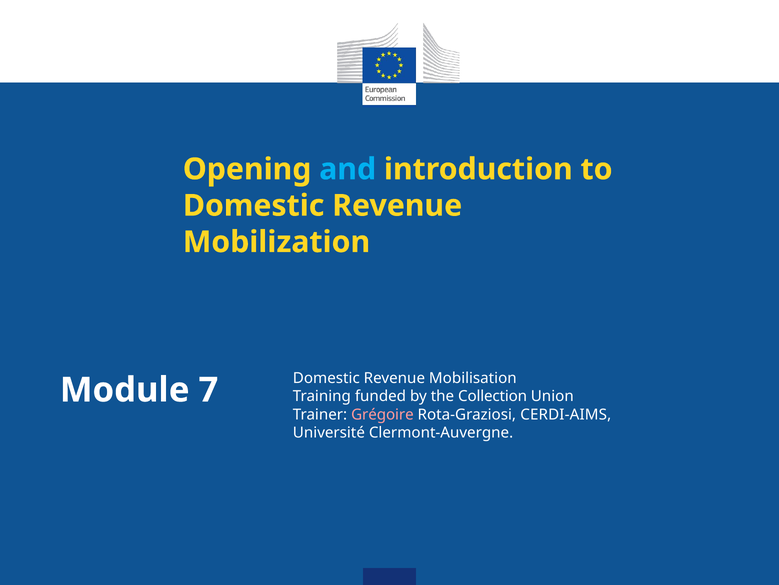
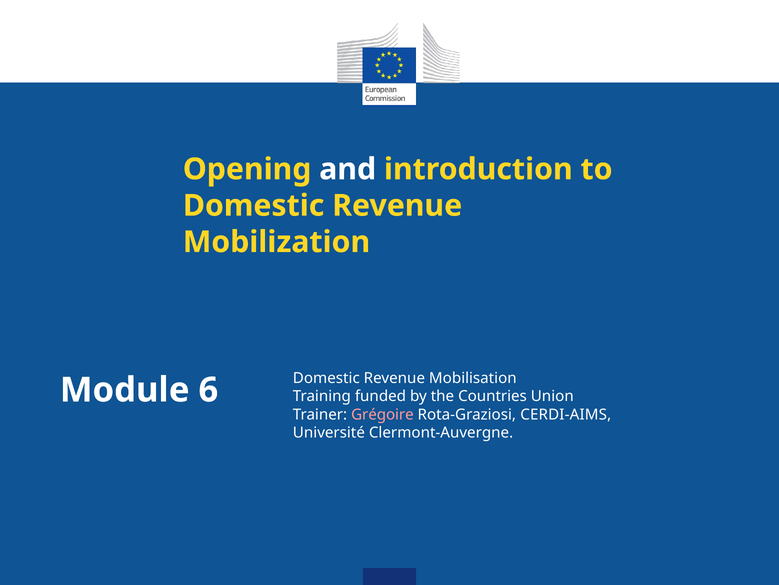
and colour: light blue -> white (348, 169)
7: 7 -> 6 (208, 390)
Collection: Collection -> Countries (492, 396)
